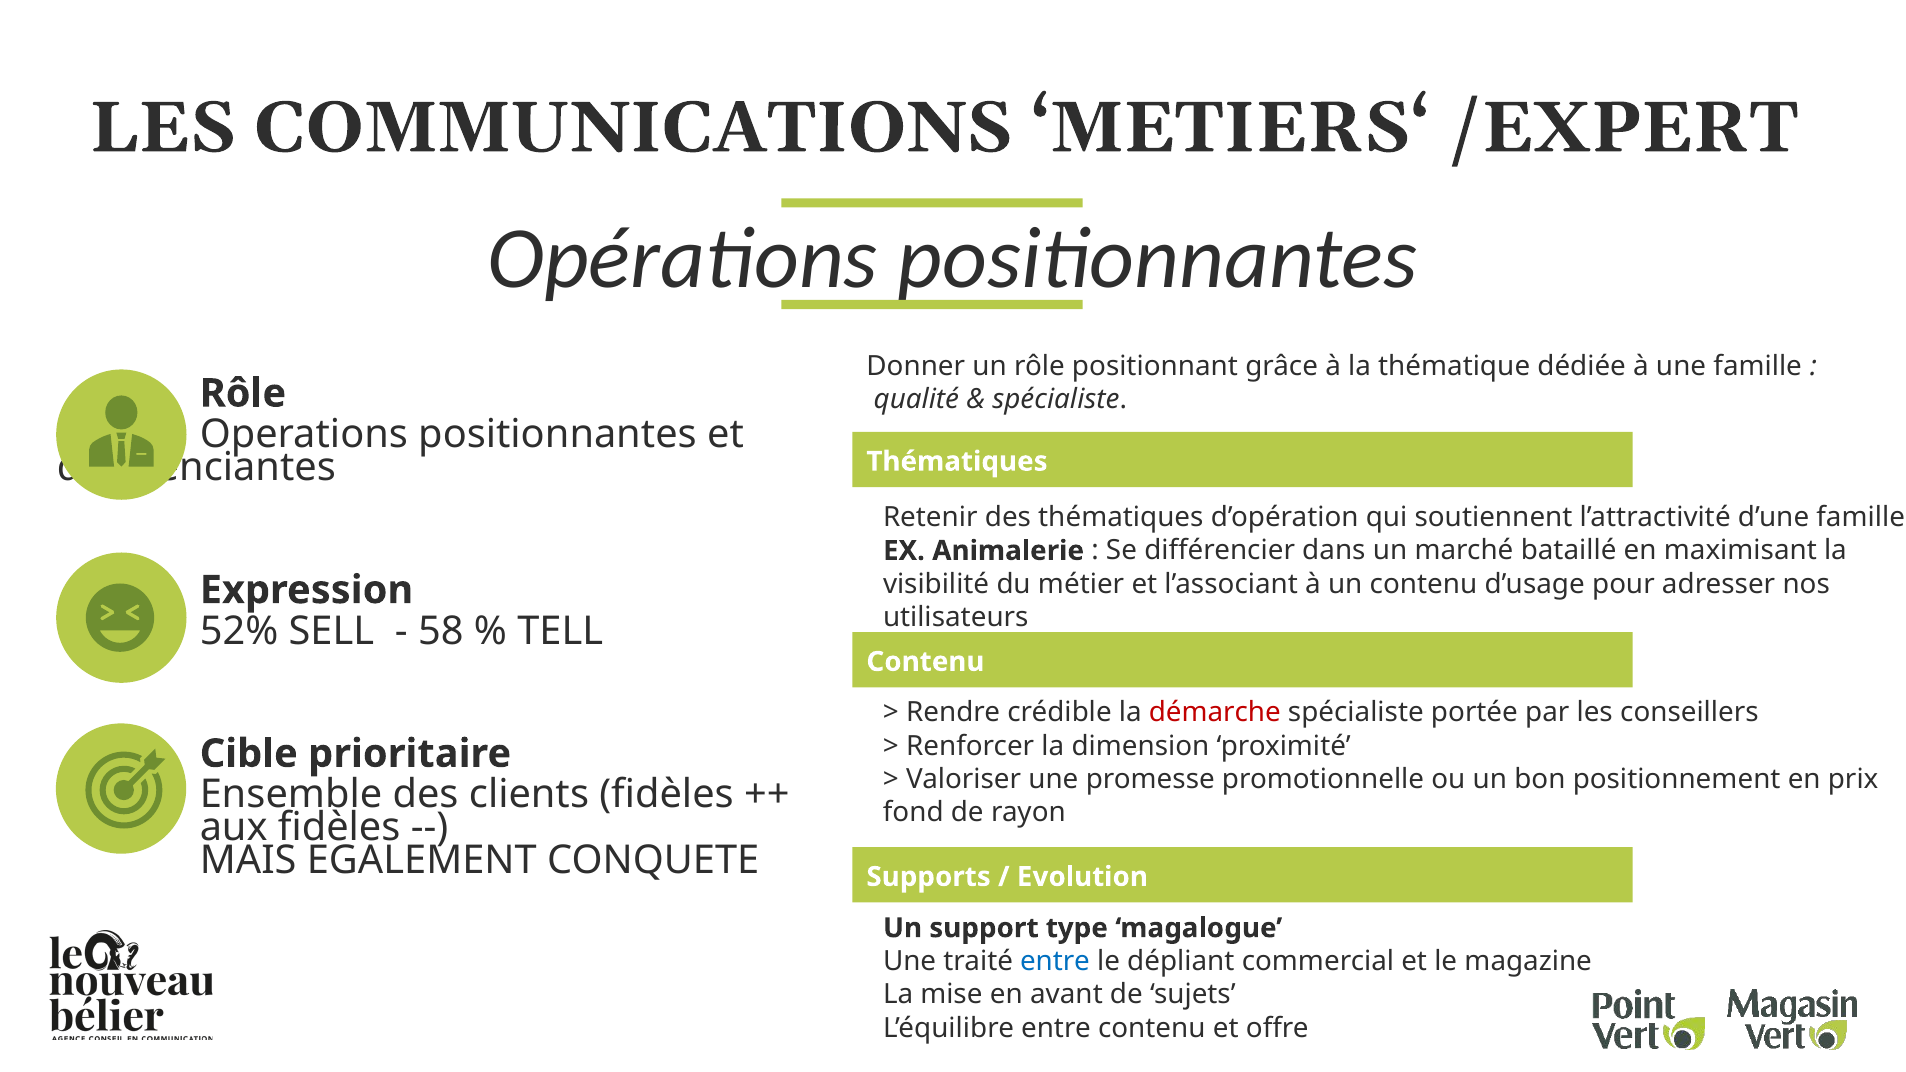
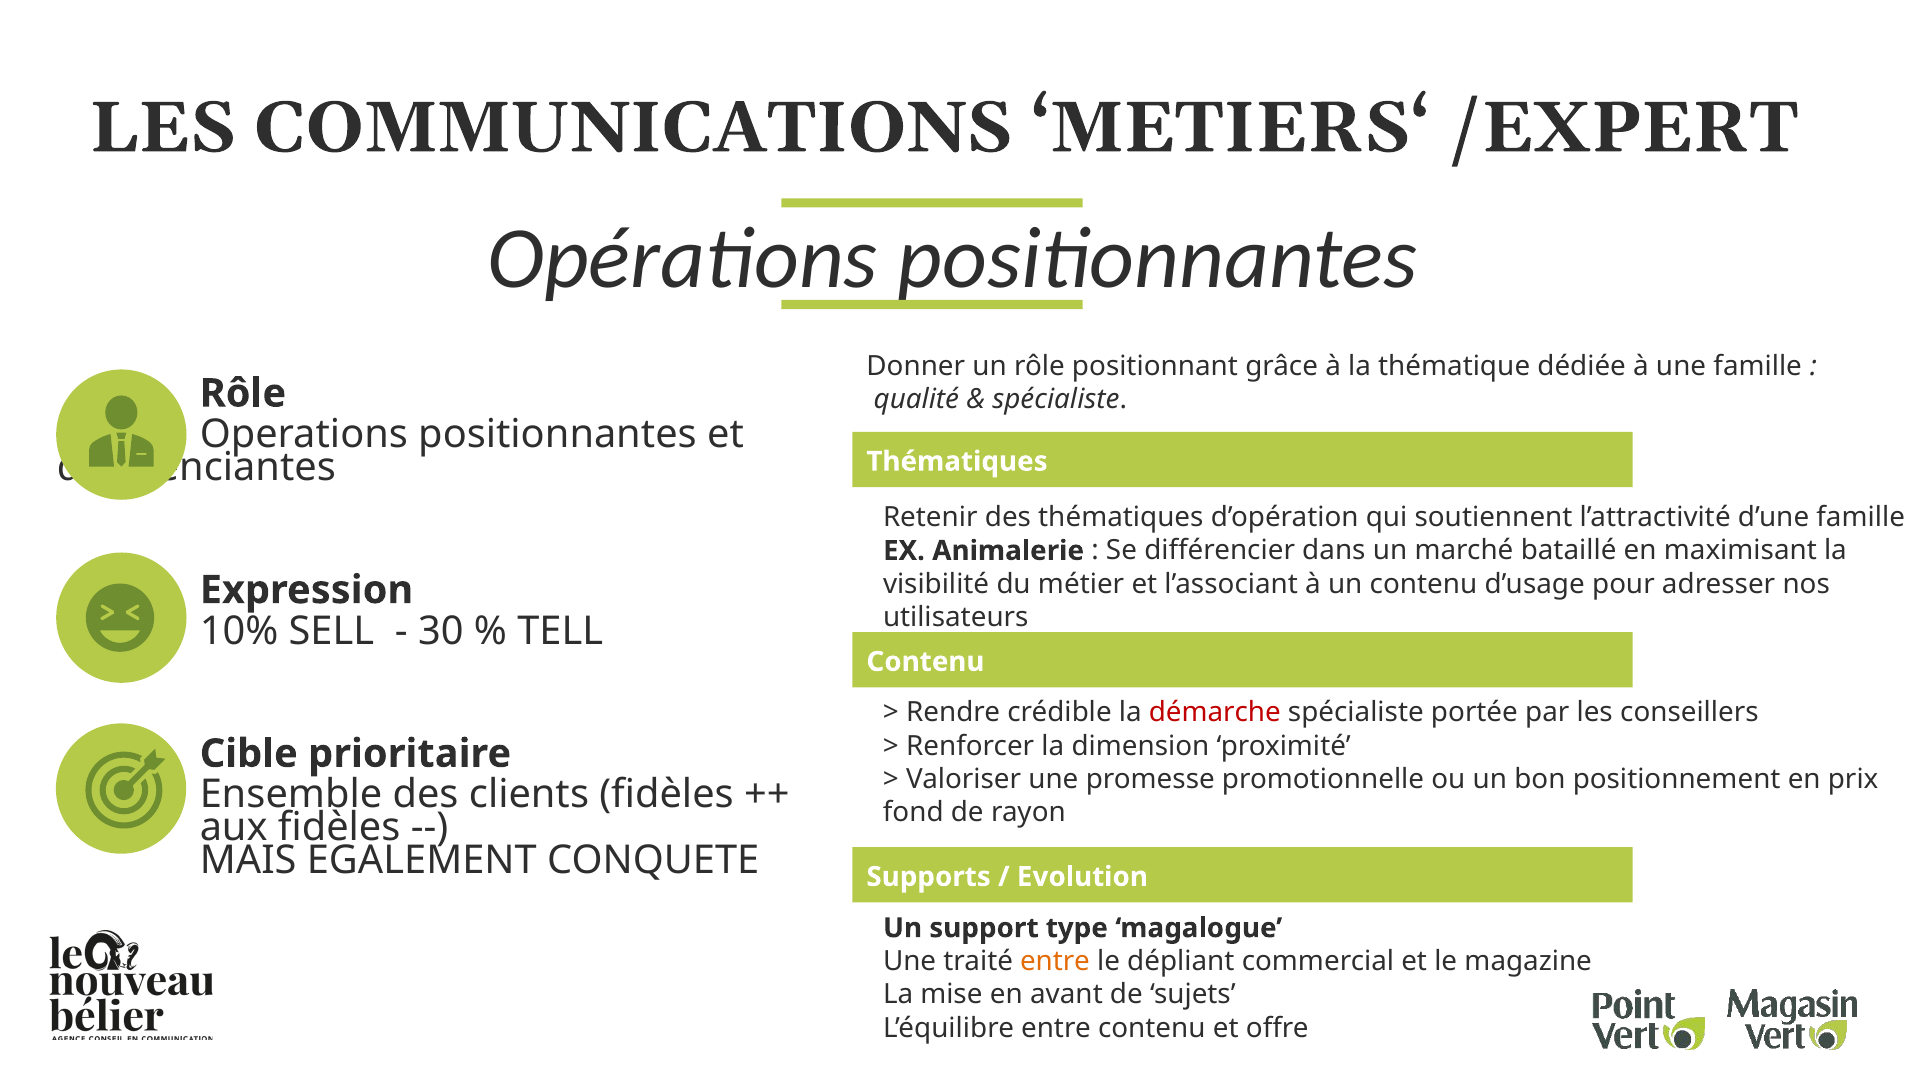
52%: 52% -> 10% (239, 631)
58: 58 -> 30 (441, 631)
entre colour: blue -> orange (1055, 962)
